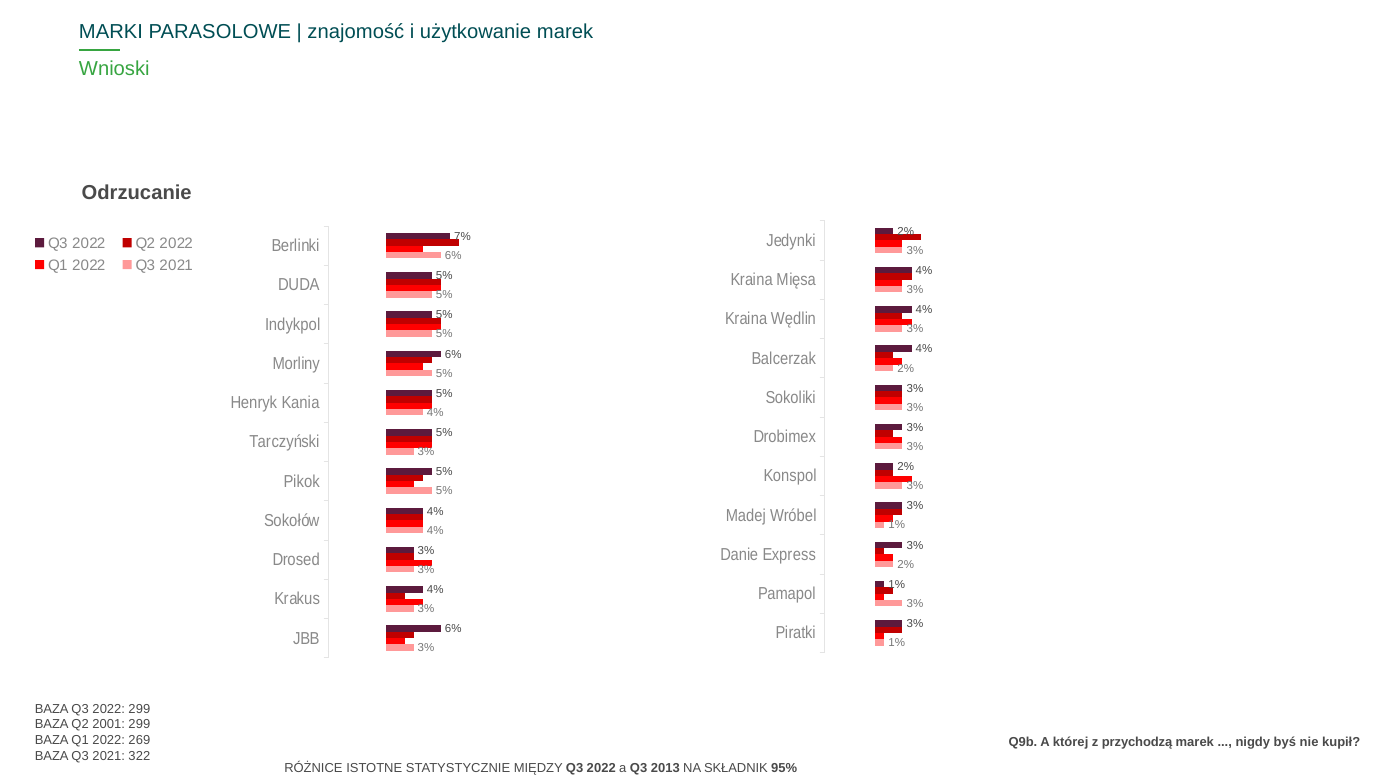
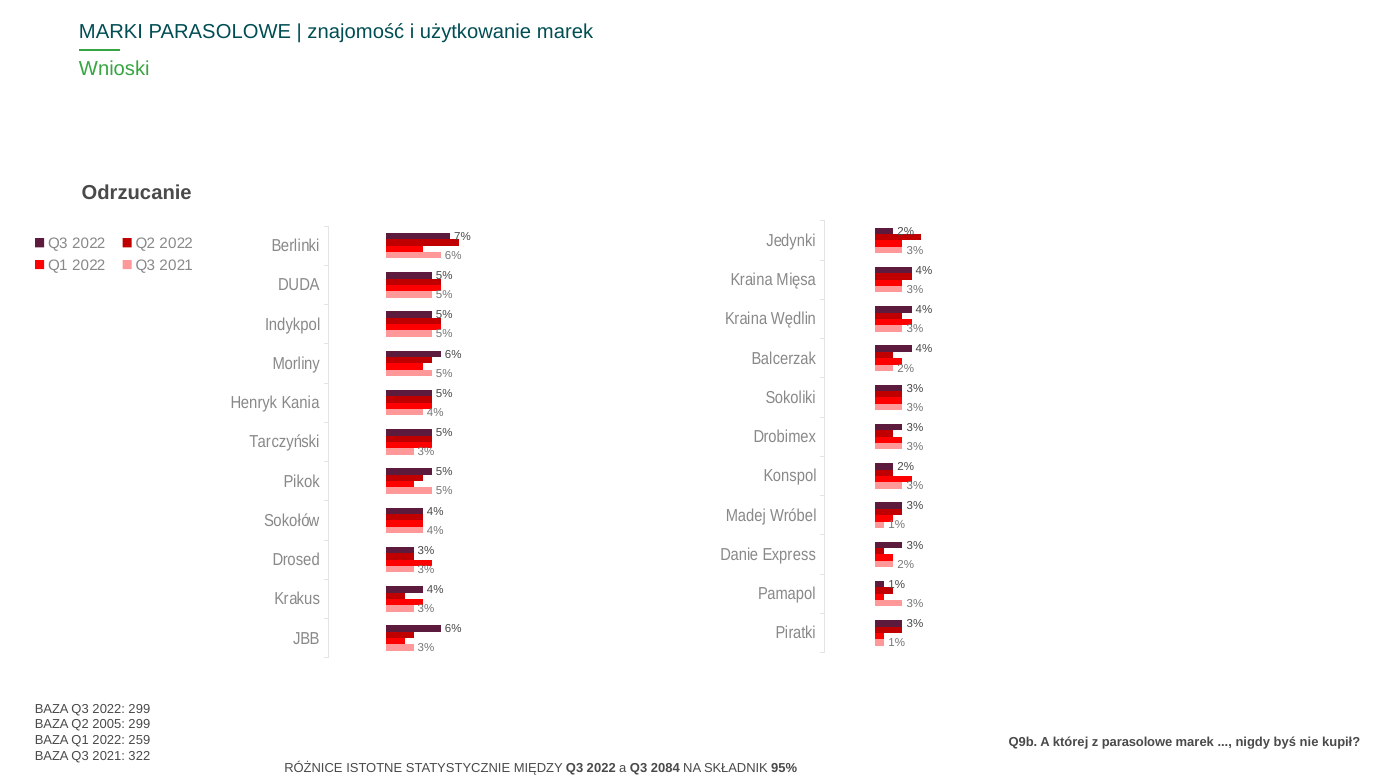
2001: 2001 -> 2005 (109, 725)
269: 269 -> 259 (139, 740)
z przychodzą: przychodzą -> parasolowe (1137, 742)
2013: 2013 -> 2084 (665, 768)
